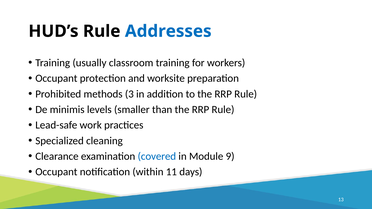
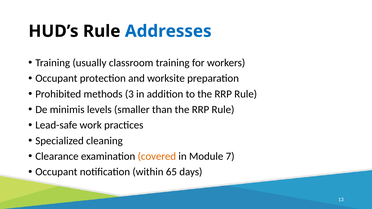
covered colour: blue -> orange (157, 156)
9: 9 -> 7 (230, 156)
11: 11 -> 65 (171, 172)
